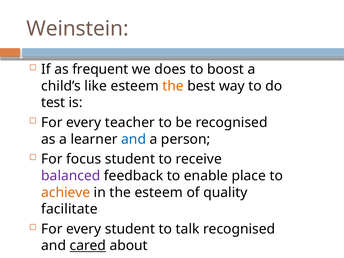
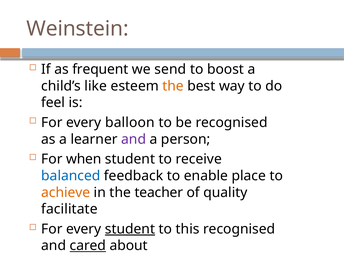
does: does -> send (170, 69)
test: test -> feel (53, 103)
teacher: teacher -> balloon (130, 123)
and colour: blue -> purple (134, 139)
focus: focus -> when (84, 159)
balanced colour: purple -> blue (71, 176)
the esteem: esteem -> teacher (159, 192)
student underline: none -> present (130, 229)
talk: talk -> this (188, 229)
